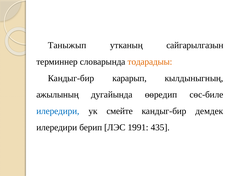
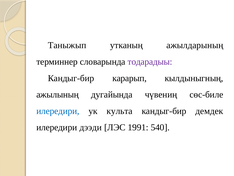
сайгарылгазын: сайгарылгазын -> ажылдарының (195, 45)
тодарадыы colour: orange -> purple (150, 62)
өөредип: өөредип -> чүвениң (161, 94)
смейте: смейте -> культа (120, 111)
берип: берип -> дээди (91, 127)
435: 435 -> 540 (160, 127)
